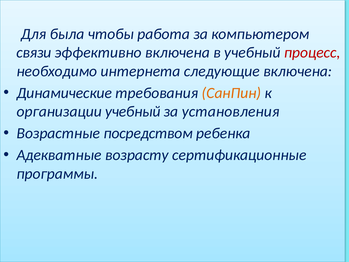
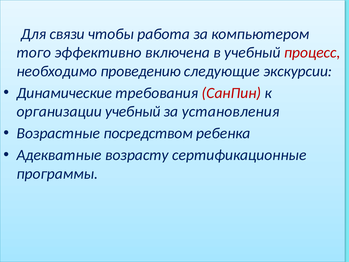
была: была -> связи (67, 34)
связи: связи -> того (34, 52)
интернета: интернета -> проведению (141, 71)
следующие включена: включена -> экскурсии (298, 71)
СанПин colour: orange -> red (231, 93)
